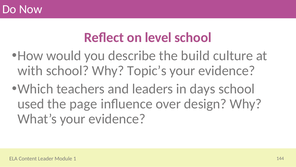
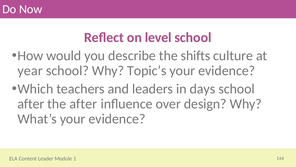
build: build -> shifts (196, 56)
with: with -> year (30, 71)
used: used -> after (31, 104)
the page: page -> after (83, 104)
